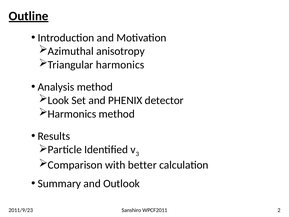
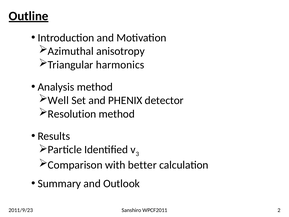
Look: Look -> Well (58, 100)
Harmonics: Harmonics -> Resolution (72, 114)
